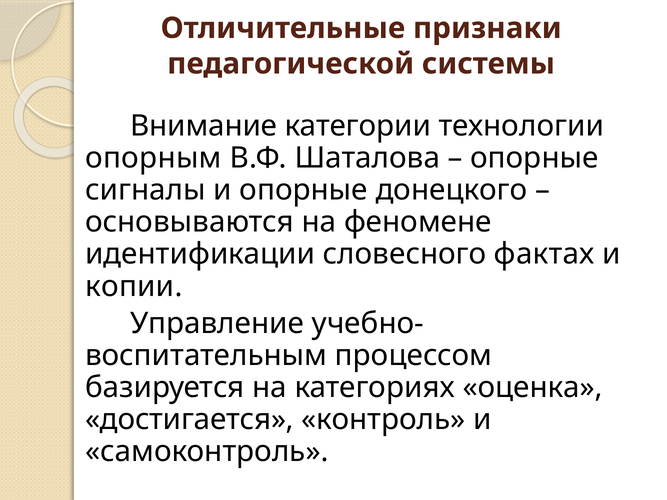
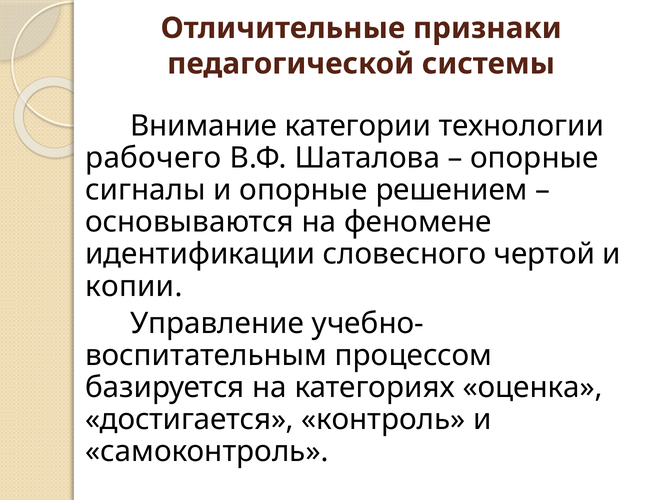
опорным: опорным -> рабочего (153, 158)
донецкого: донецкого -> решением (452, 190)
фактах: фактах -> чертой (544, 254)
